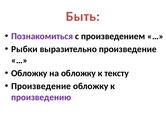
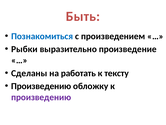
Познакомиться colour: purple -> blue (42, 36)
Обложку: Обложку -> Сделаны (29, 73)
на обложку: обложку -> работать (78, 73)
Произведение: Произведение -> Произведению (41, 86)
